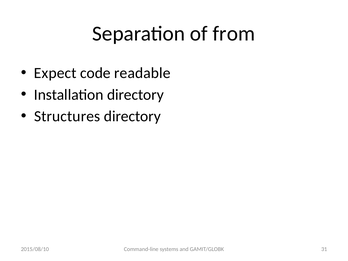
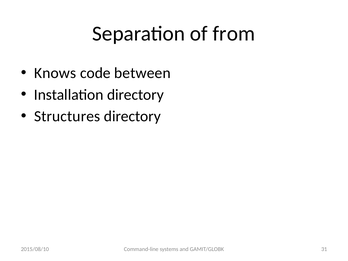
Expect: Expect -> Knows (55, 73)
readable: readable -> between (142, 73)
